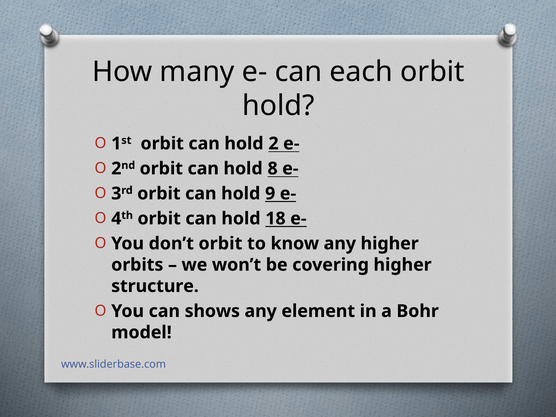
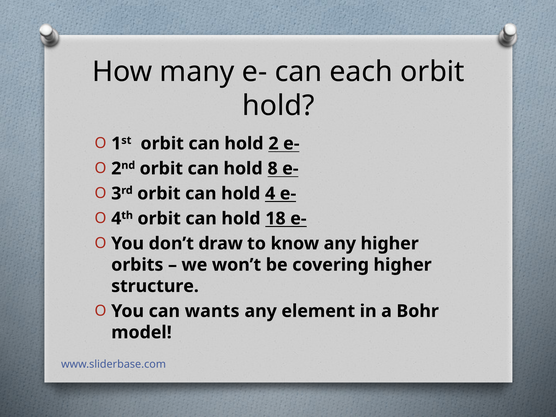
hold 9: 9 -> 4 (270, 194)
don’t orbit: orbit -> draw (221, 244)
shows: shows -> wants (212, 311)
